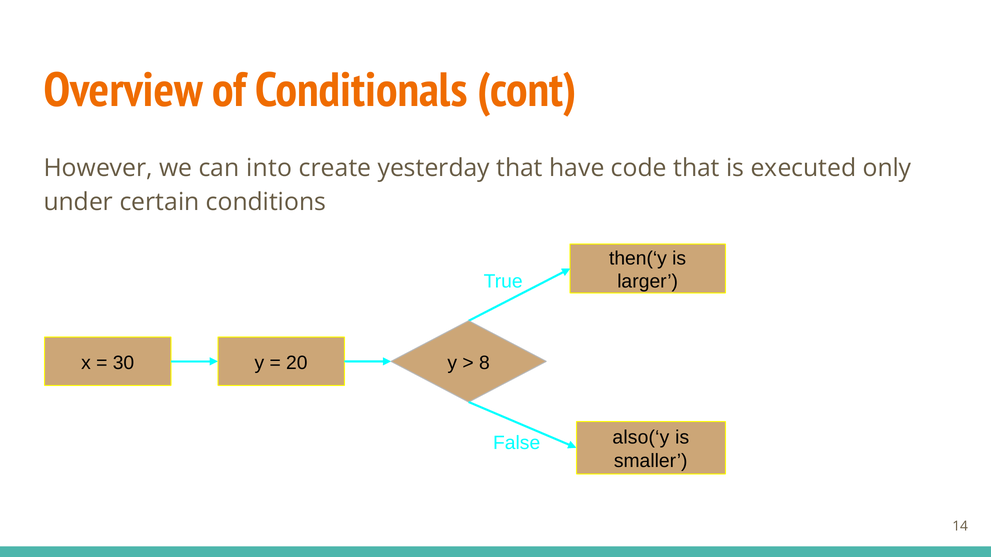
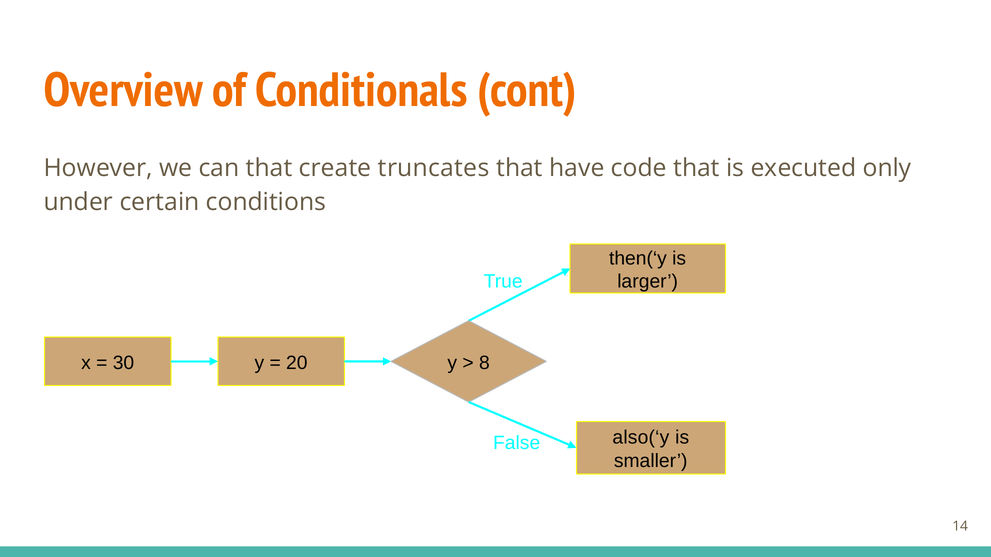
can into: into -> that (269, 168)
yesterday: yesterday -> truncates (434, 168)
